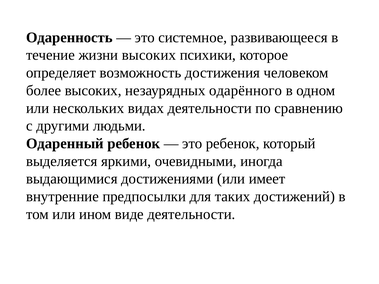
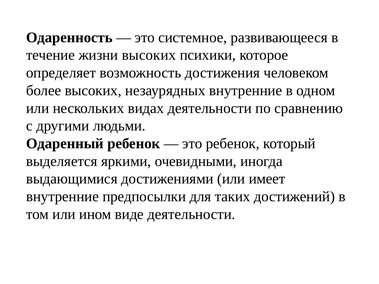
незаурядных одарённого: одарённого -> внутренние (246, 91)
